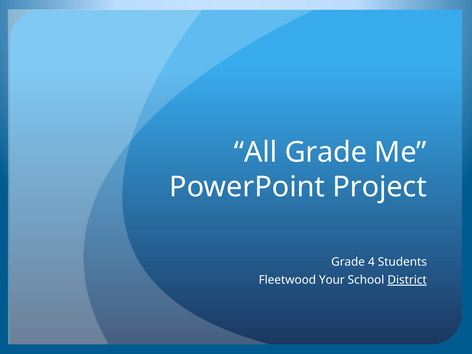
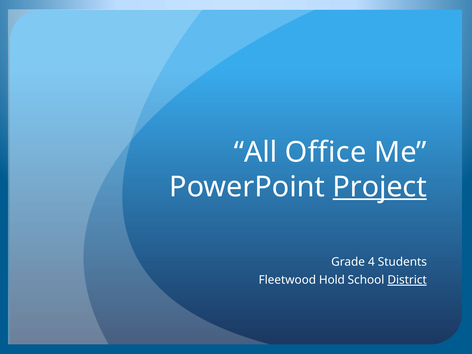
All Grade: Grade -> Office (326, 152)
Project underline: none -> present (380, 187)
Your: Your -> Hold (332, 280)
